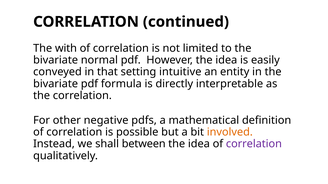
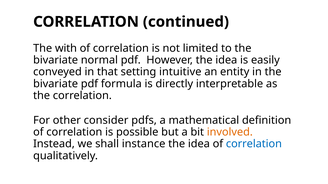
negative: negative -> consider (106, 121)
between: between -> instance (144, 144)
correlation colour: purple -> blue (254, 144)
